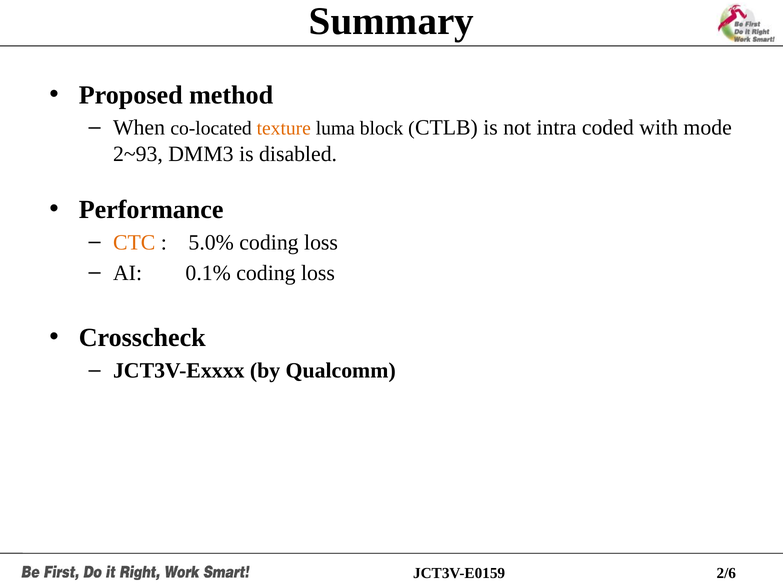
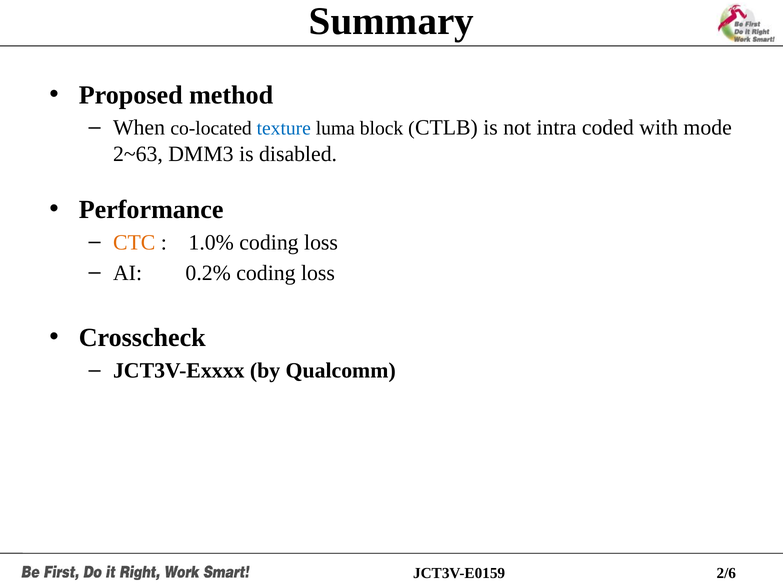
texture colour: orange -> blue (284, 128)
2~93: 2~93 -> 2~63 (138, 154)
5.0%: 5.0% -> 1.0% (211, 242)
0.1%: 0.1% -> 0.2% (208, 273)
